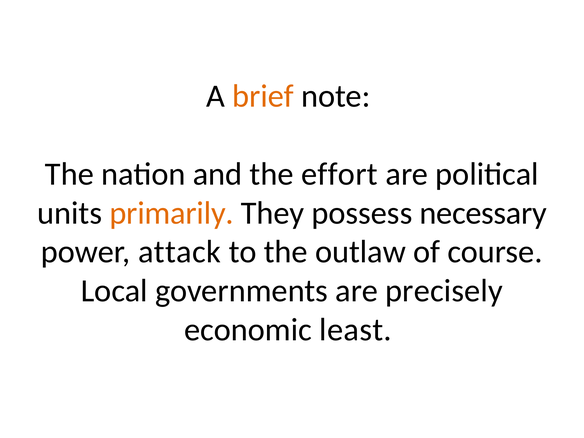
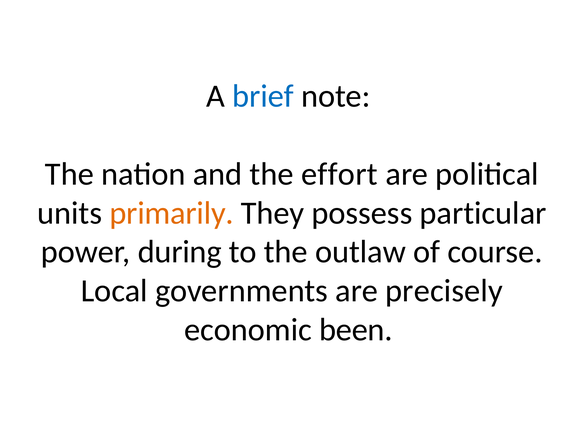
brief colour: orange -> blue (263, 96)
necessary: necessary -> particular (483, 213)
attack: attack -> during (180, 252)
least: least -> been (356, 330)
